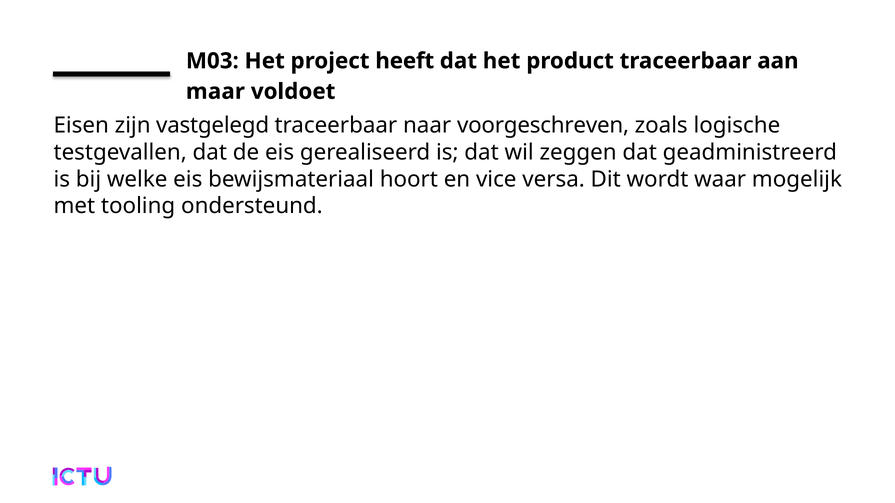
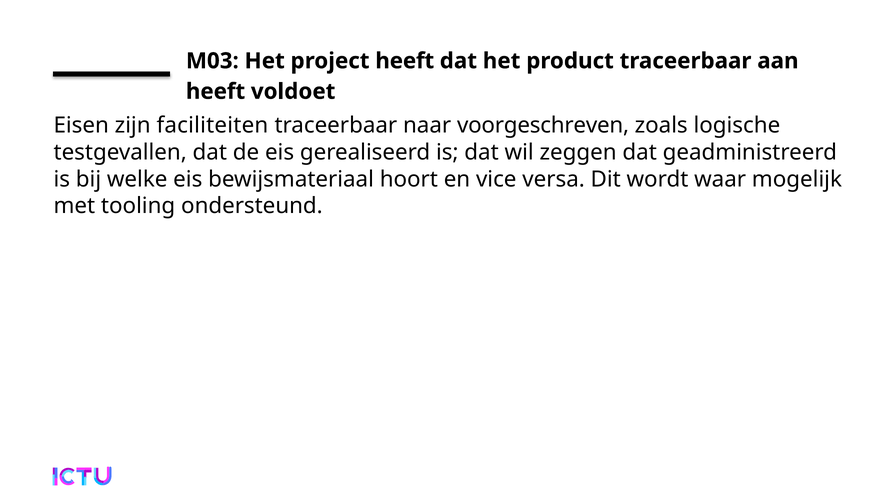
maar: maar -> heeft (216, 92)
vastgelegd: vastgelegd -> faciliteiten (212, 126)
